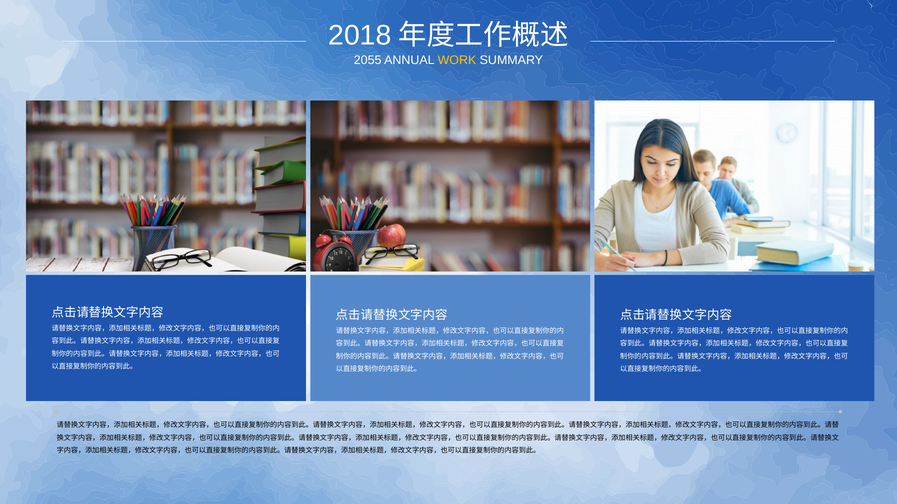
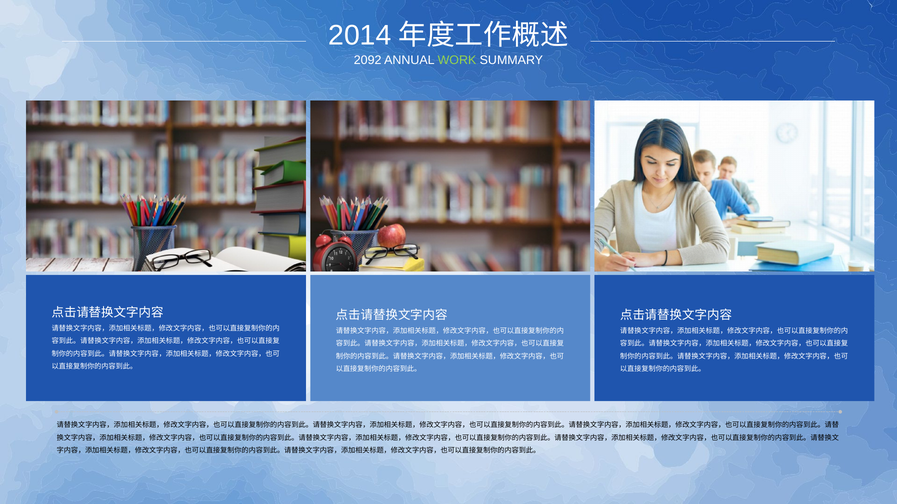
2018: 2018 -> 2014 (360, 35)
2055: 2055 -> 2092 (368, 60)
WORK colour: yellow -> light green (457, 60)
